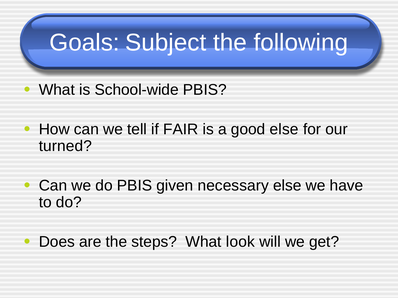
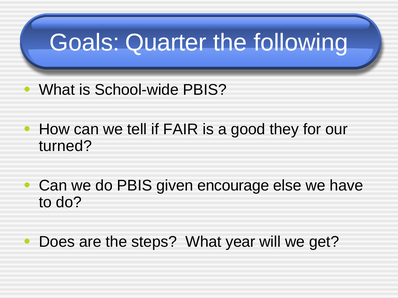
Subject: Subject -> Quarter (166, 43)
good else: else -> they (284, 130)
necessary: necessary -> encourage (233, 186)
look: look -> year (241, 242)
